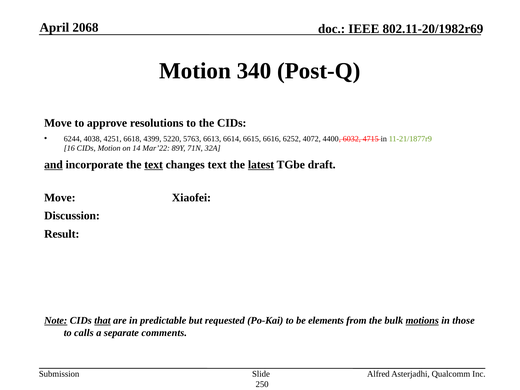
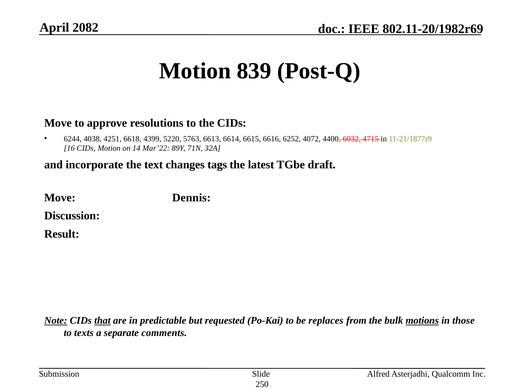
2068: 2068 -> 2082 (85, 28)
340: 340 -> 839 (254, 71)
and underline: present -> none (54, 165)
text underline: present -> none (154, 165)
changes text: text -> tags (217, 165)
latest underline: present -> none (261, 165)
Xiaofei: Xiaofei -> Dennis (191, 198)
elements: elements -> replaces (326, 321)
calls: calls -> texts (84, 333)
